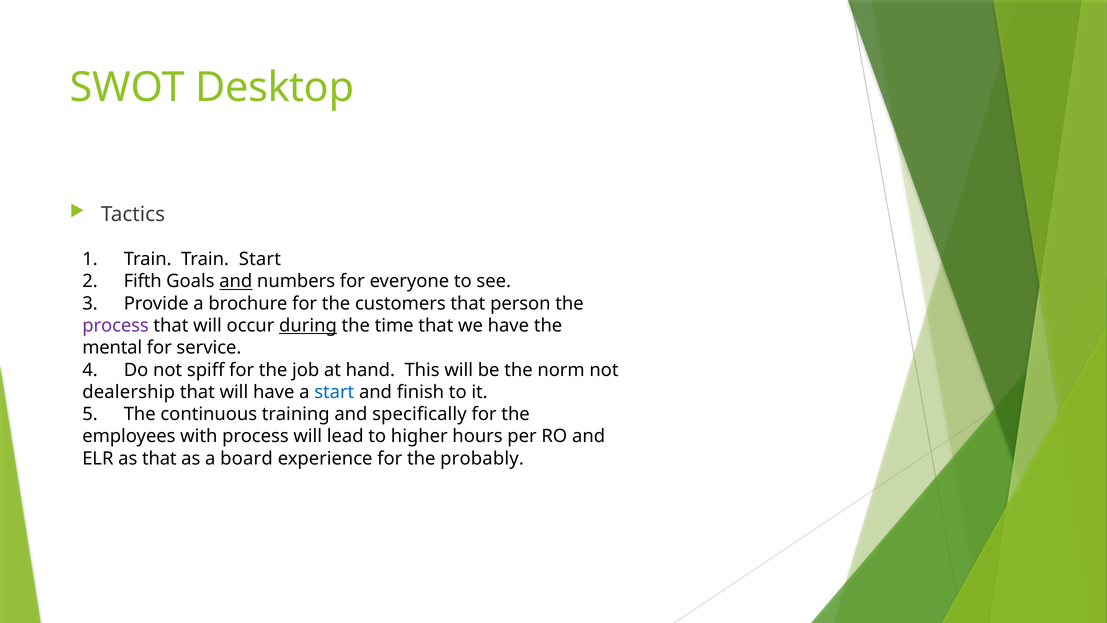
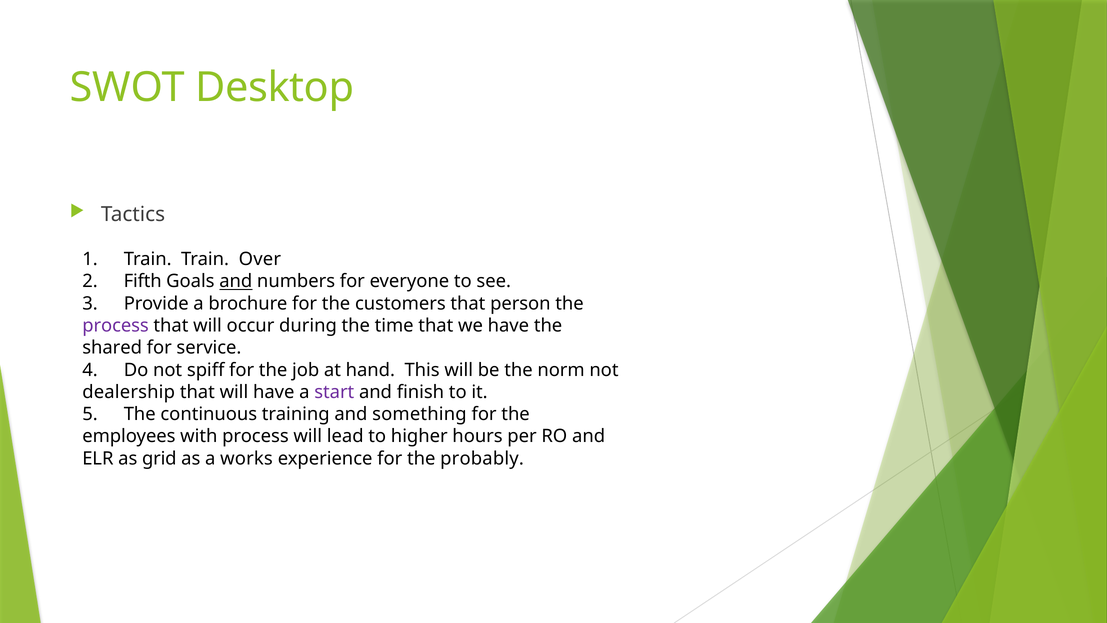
Train Start: Start -> Over (260, 259)
during underline: present -> none (308, 325)
mental: mental -> shared (112, 348)
start colour: blue -> purple (334, 392)
specifically: specifically -> something (419, 414)
as that: that -> grid (159, 458)
board: board -> works (246, 458)
